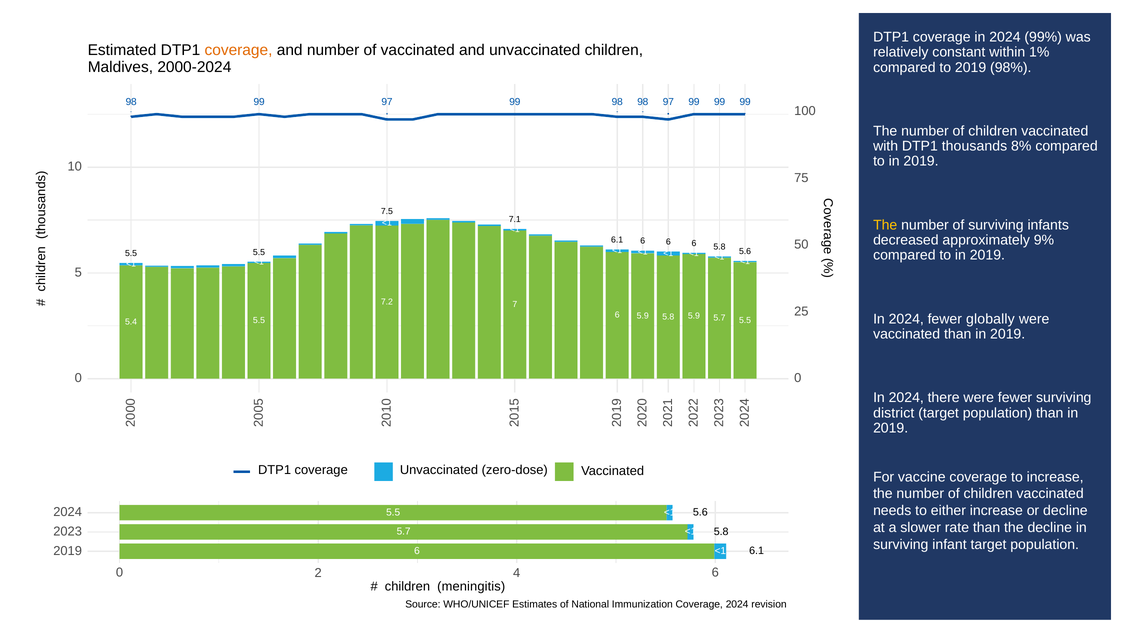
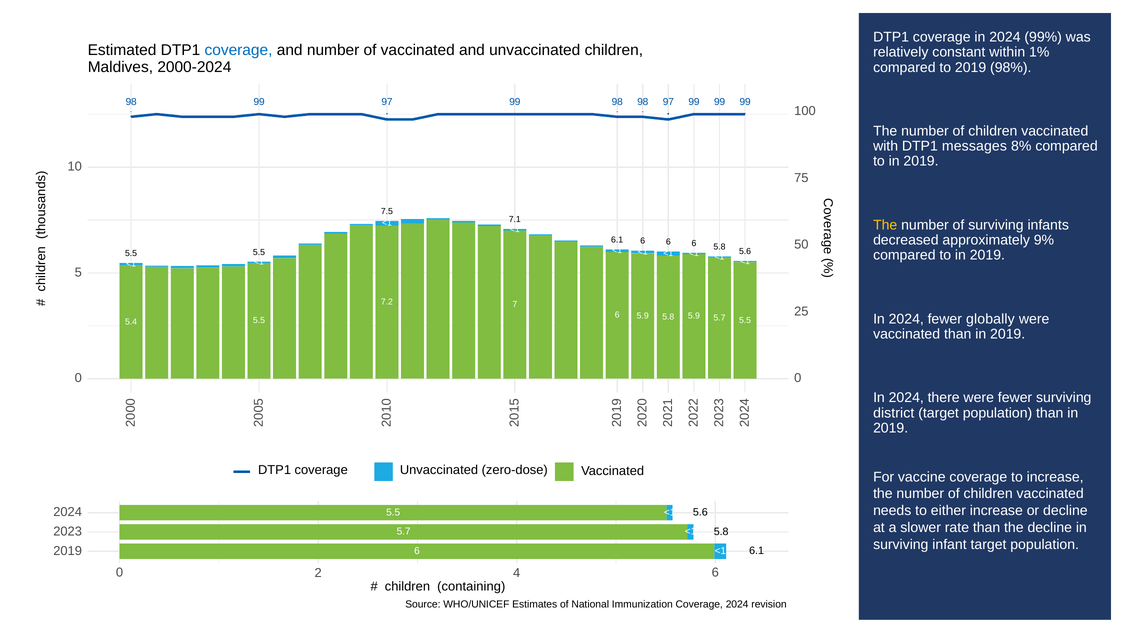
coverage colour: orange -> blue (239, 50)
thousands: thousands -> messages (974, 146)
meningitis: meningitis -> containing (471, 586)
